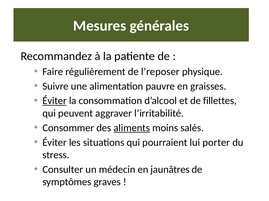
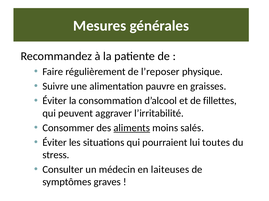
Éviter underline: present -> none (55, 101)
porter: porter -> toutes (216, 143)
jaunâtres: jaunâtres -> laiteuses (170, 170)
